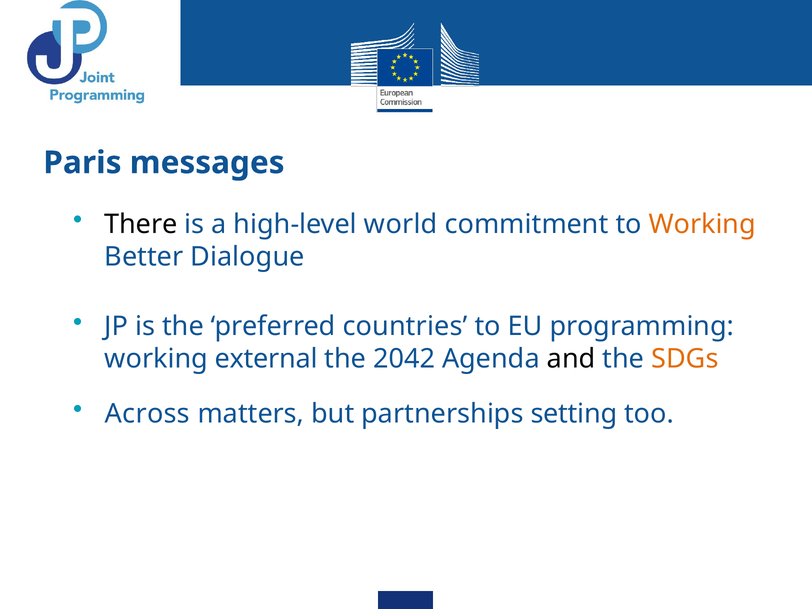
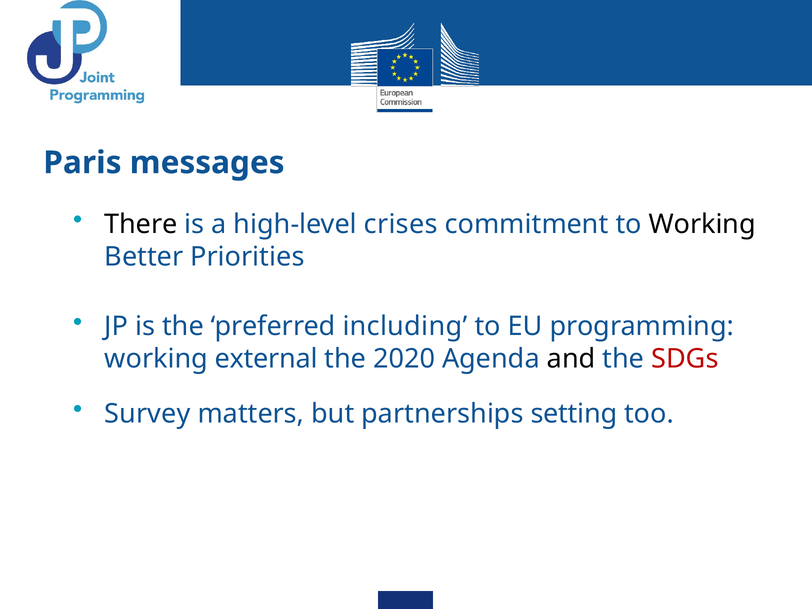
world: world -> crises (401, 224)
Working colour: orange -> black (702, 224)
Dialogue: Dialogue -> Priorities (247, 257)
countries: countries -> including (405, 327)
2042: 2042 -> 2020 (404, 359)
SDGs colour: orange -> red (685, 359)
Across: Across -> Survey (147, 414)
